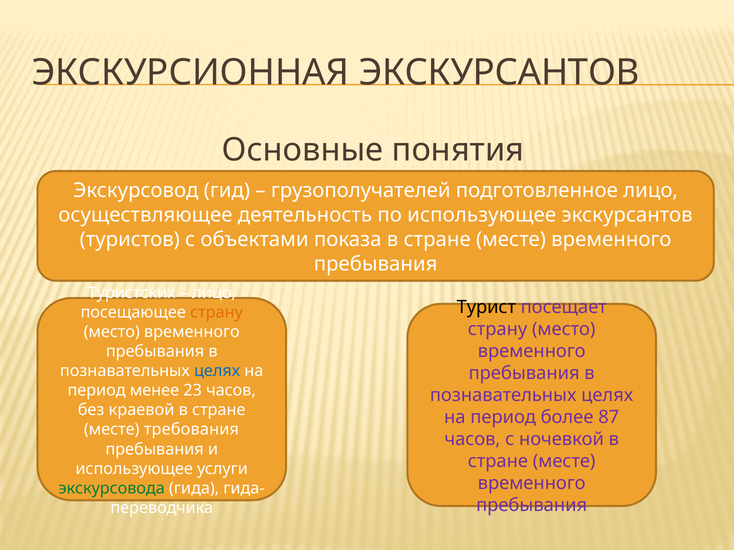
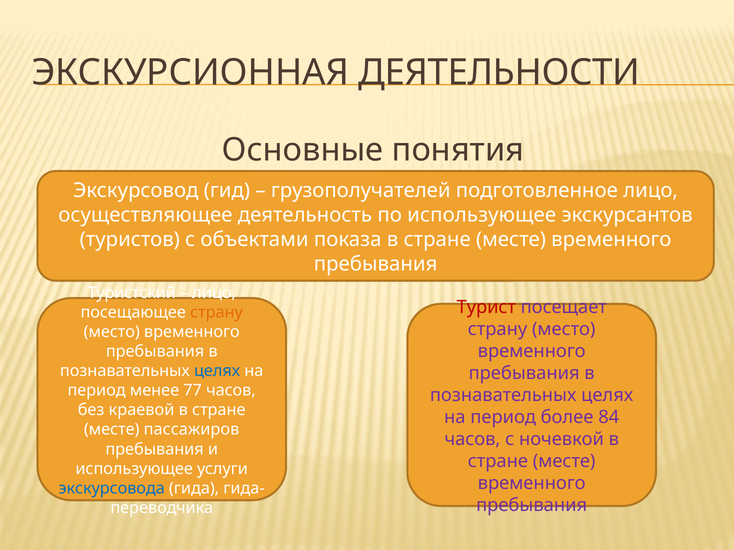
ЭКСКУРСИОННАЯ ЭКСКУРСАНТОВ: ЭКСКУРСАНТОВ -> ДЕЯТЕЛЬНОСТИ (499, 73)
Туристских: Туристских -> Туристский (132, 293)
Турист colour: black -> red (486, 307)
23: 23 -> 77 (193, 391)
87: 87 -> 84 (609, 418)
требования: требования -> пассажиров (192, 430)
экскурсовода colour: green -> blue (112, 489)
